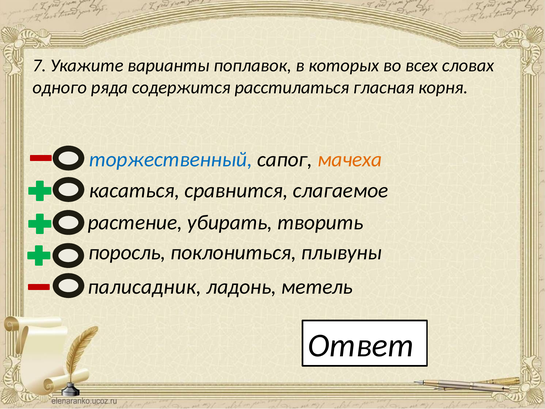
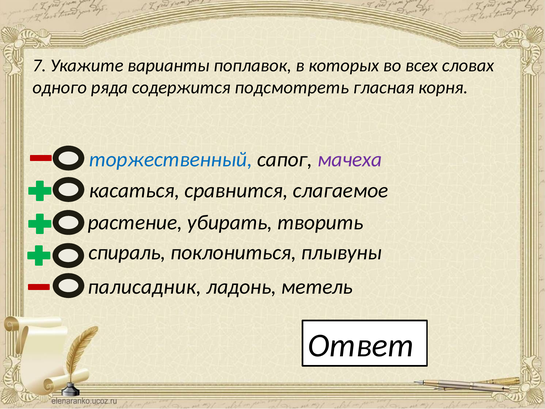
расстилаться: расстилаться -> подсмотреть (292, 87)
мачеха colour: orange -> purple (350, 159)
поросль: поросль -> спираль (127, 252)
